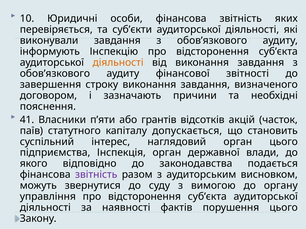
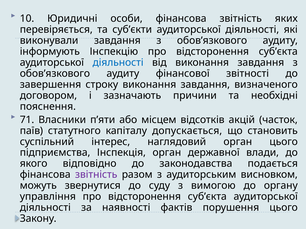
діяльності colour: orange -> blue (118, 63)
41: 41 -> 71 (27, 120)
грантів: грантів -> місцем (159, 120)
